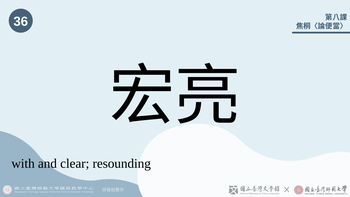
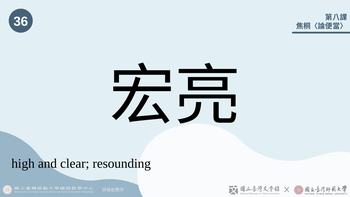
with: with -> high (23, 163)
